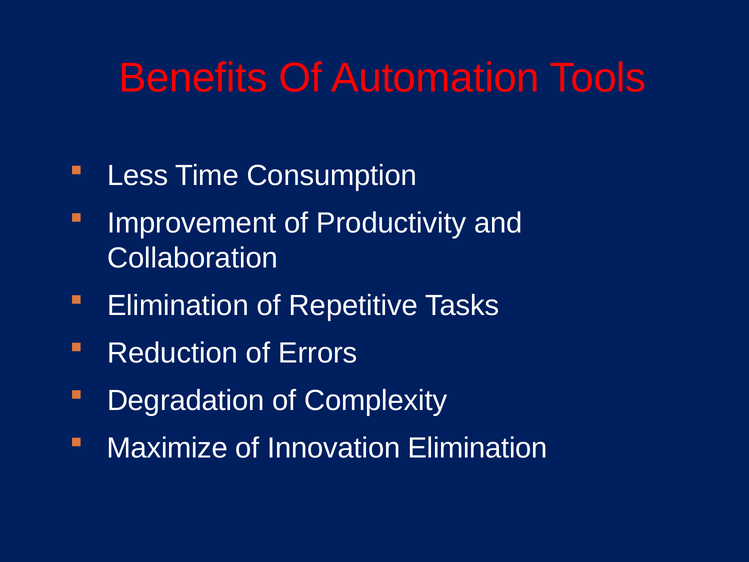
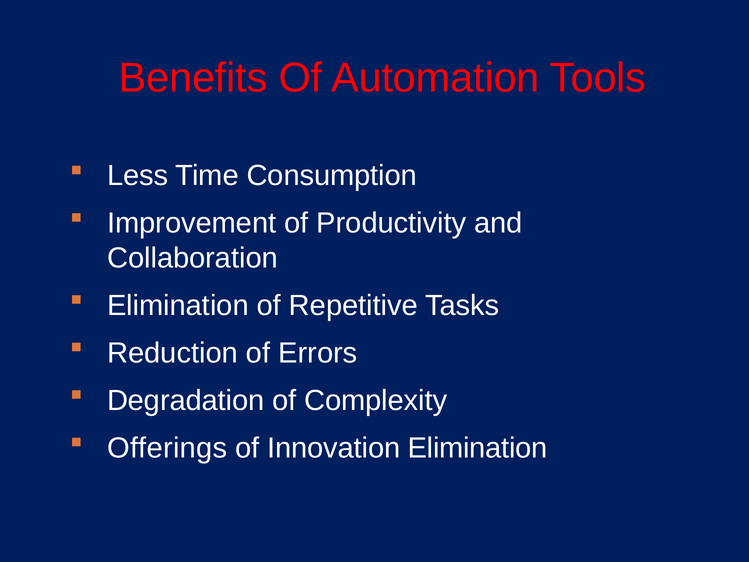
Maximize: Maximize -> Offerings (167, 448)
